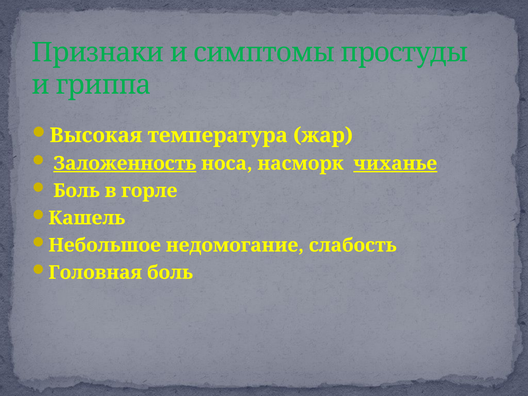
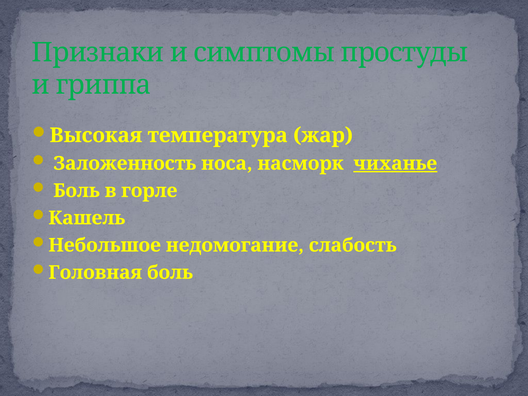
Заложенность underline: present -> none (125, 163)
